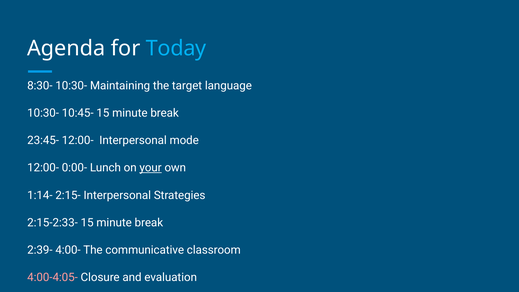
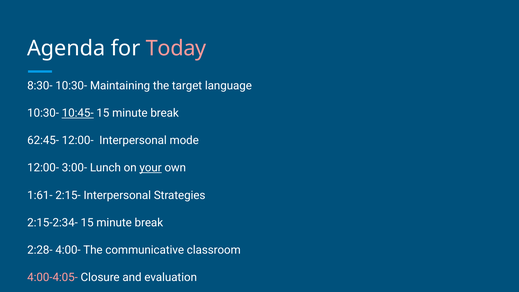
Today colour: light blue -> pink (176, 48)
10:45- underline: none -> present (78, 113)
23:45-: 23:45- -> 62:45- (43, 140)
0:00-: 0:00- -> 3:00- (74, 168)
1:14-: 1:14- -> 1:61- (40, 195)
2:15-2:33-: 2:15-2:33- -> 2:15-2:34- (53, 223)
2:39-: 2:39- -> 2:28- (40, 250)
